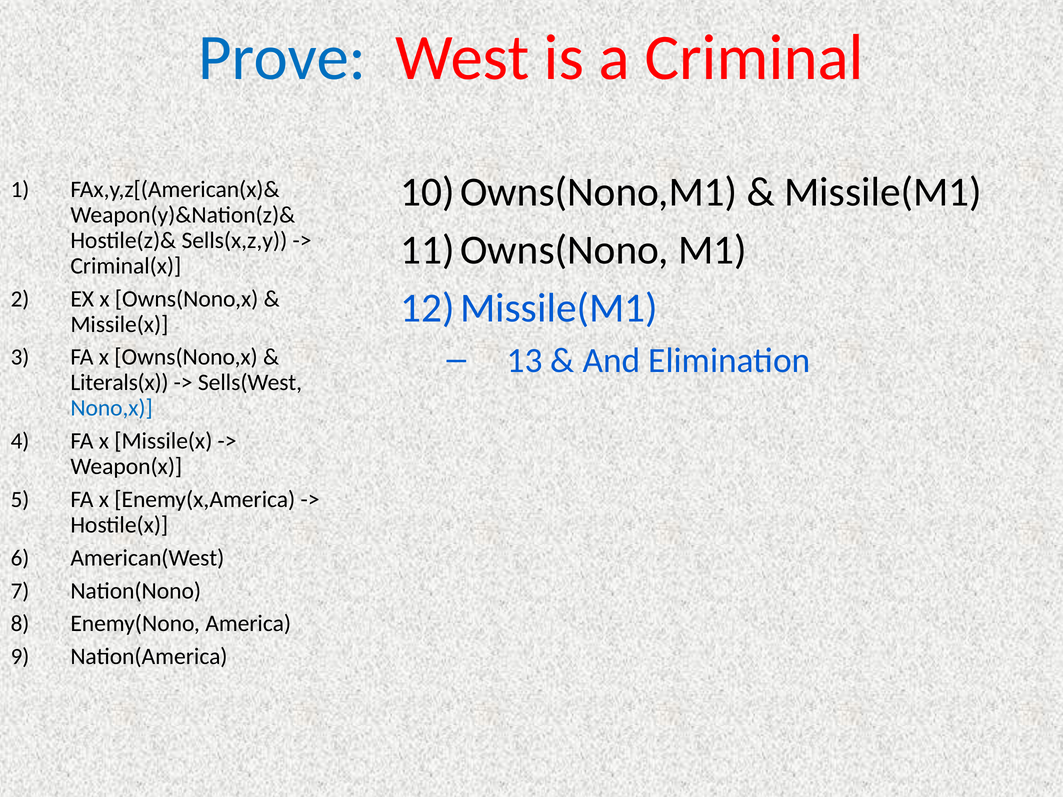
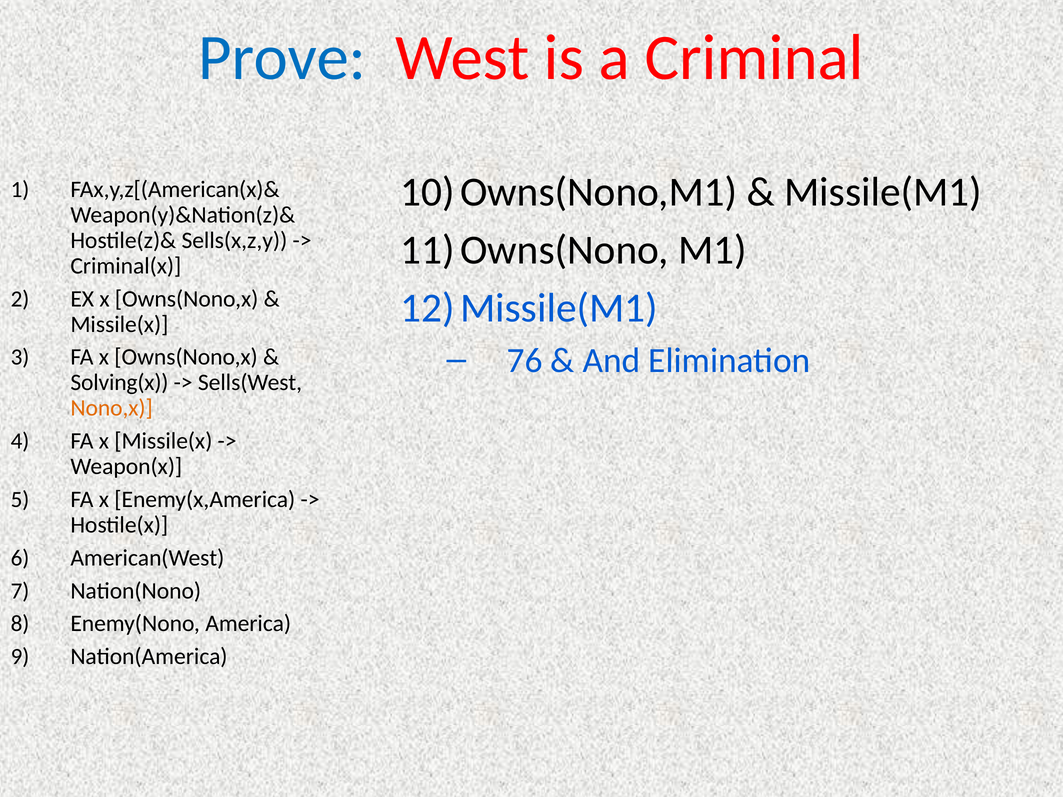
13: 13 -> 76 (525, 361)
Literals(x: Literals(x -> Solving(x (119, 383)
Nono,x colour: blue -> orange (112, 408)
